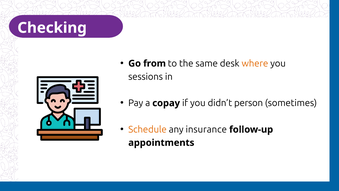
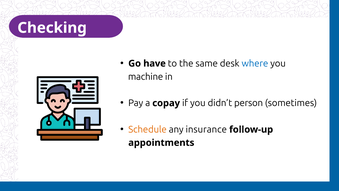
from: from -> have (155, 63)
where colour: orange -> blue (255, 63)
sessions: sessions -> machine (146, 77)
